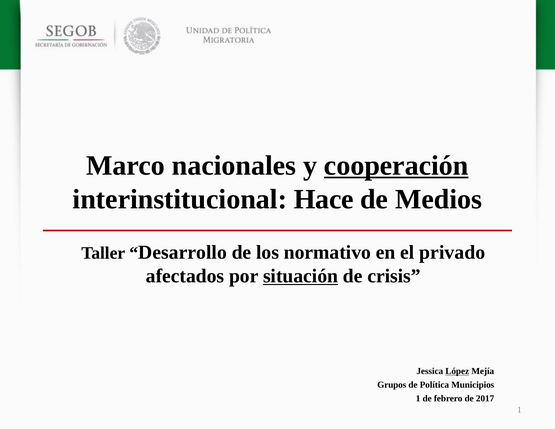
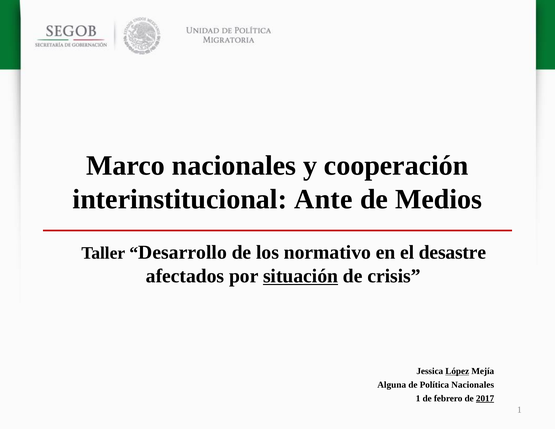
cooperación underline: present -> none (396, 166)
Hace: Hace -> Ante (323, 199)
privado: privado -> desastre (452, 252)
Grupos: Grupos -> Alguna (392, 385)
Política Municipios: Municipios -> Nacionales (473, 385)
2017 underline: none -> present (485, 398)
